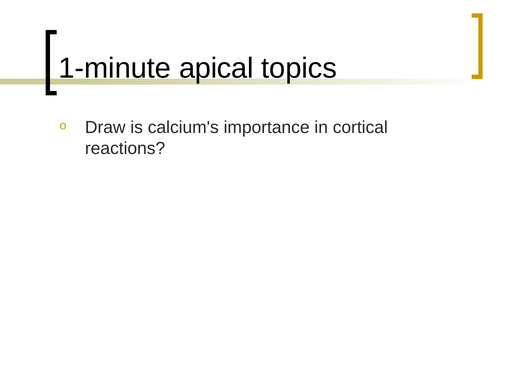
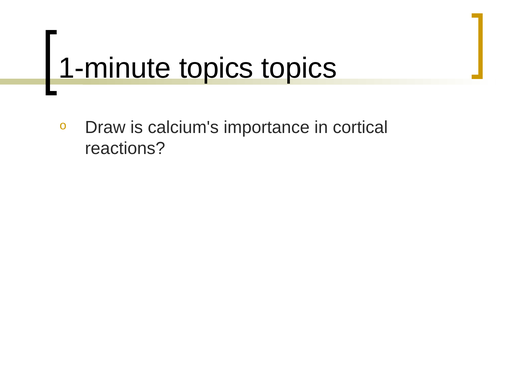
1-minute apical: apical -> topics (216, 68)
